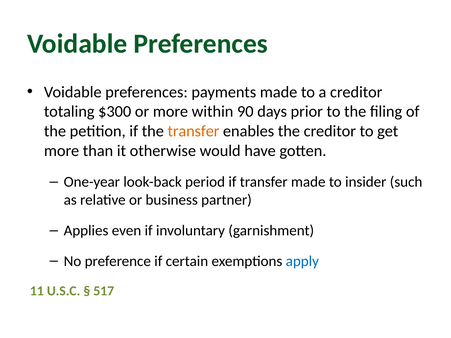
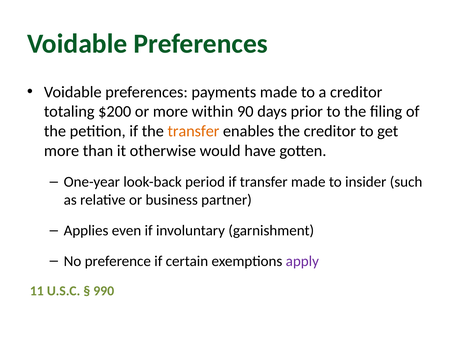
$300: $300 -> $200 (115, 112)
apply colour: blue -> purple (302, 261)
517: 517 -> 990 (104, 291)
